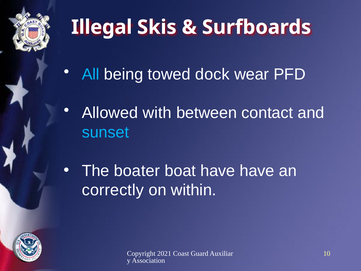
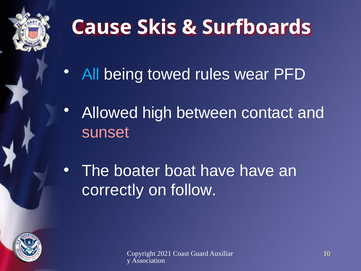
Illegal: Illegal -> Cause (102, 27)
dock: dock -> rules (212, 74)
with: with -> high (157, 113)
sunset colour: light blue -> pink (105, 132)
within: within -> follow (194, 190)
